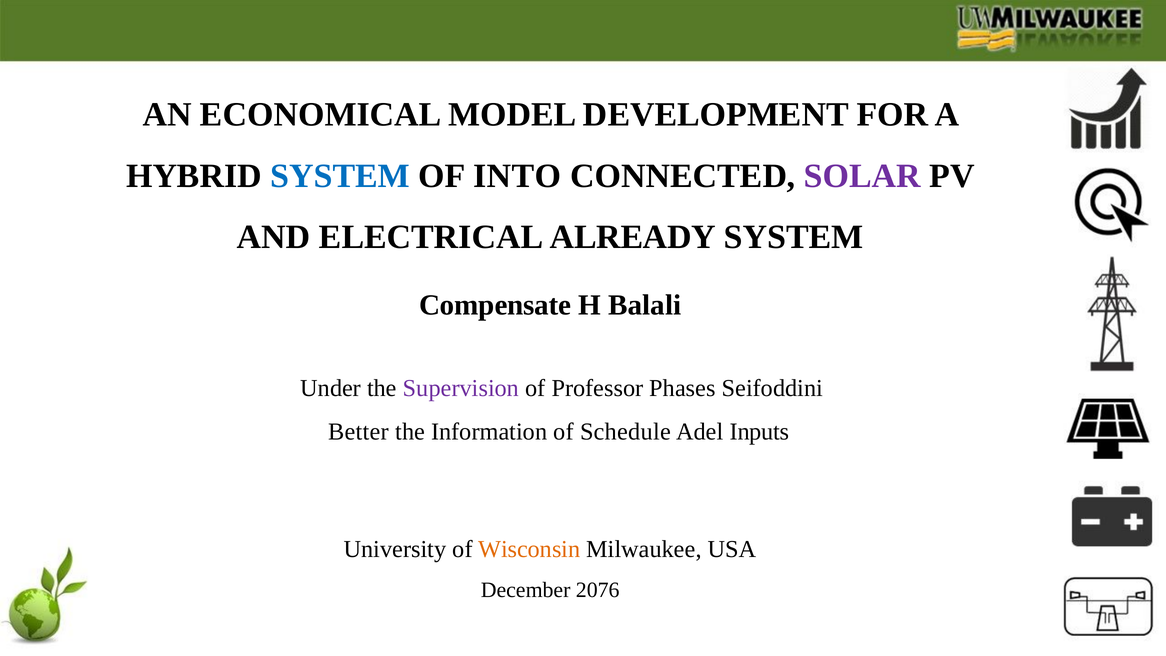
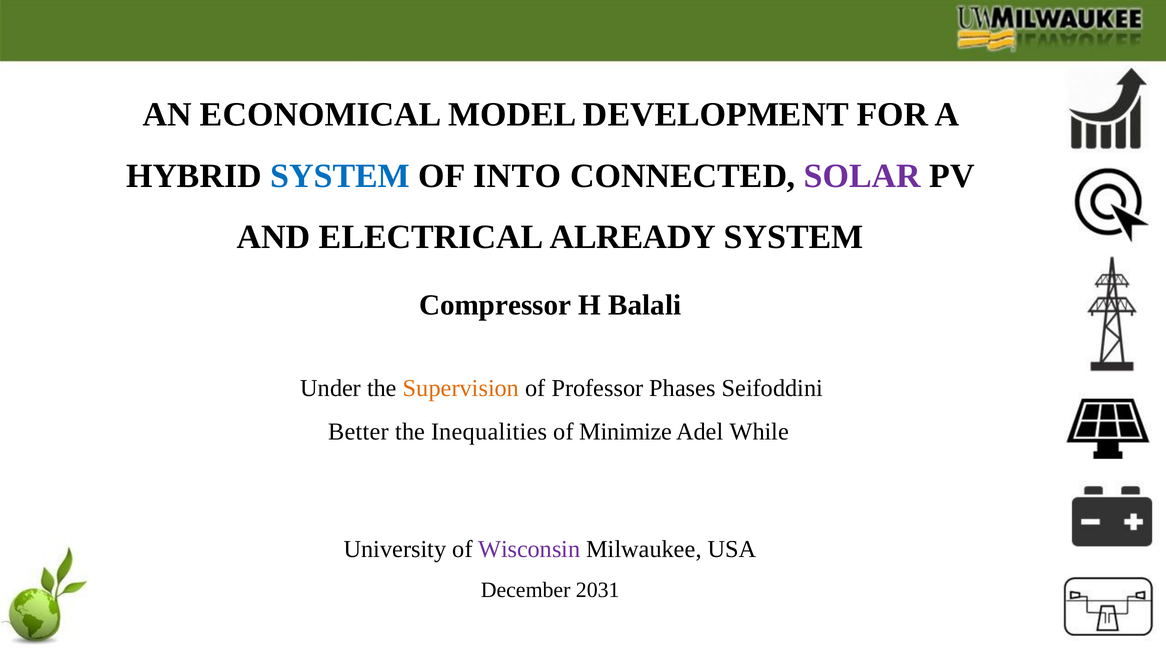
Compensate: Compensate -> Compressor (495, 305)
Supervision colour: purple -> orange (461, 388)
Information: Information -> Inequalities (489, 432)
Schedule: Schedule -> Minimize (626, 432)
Inputs: Inputs -> While (759, 432)
Wisconsin colour: orange -> purple (529, 549)
2076: 2076 -> 2031 (598, 590)
